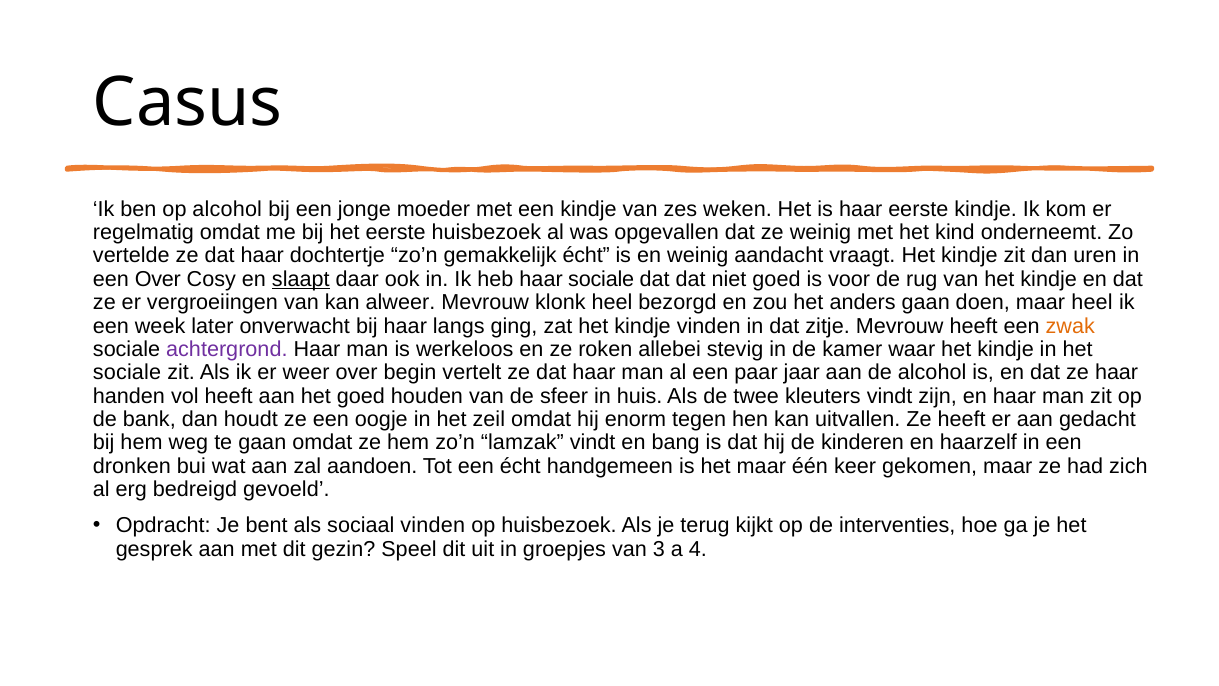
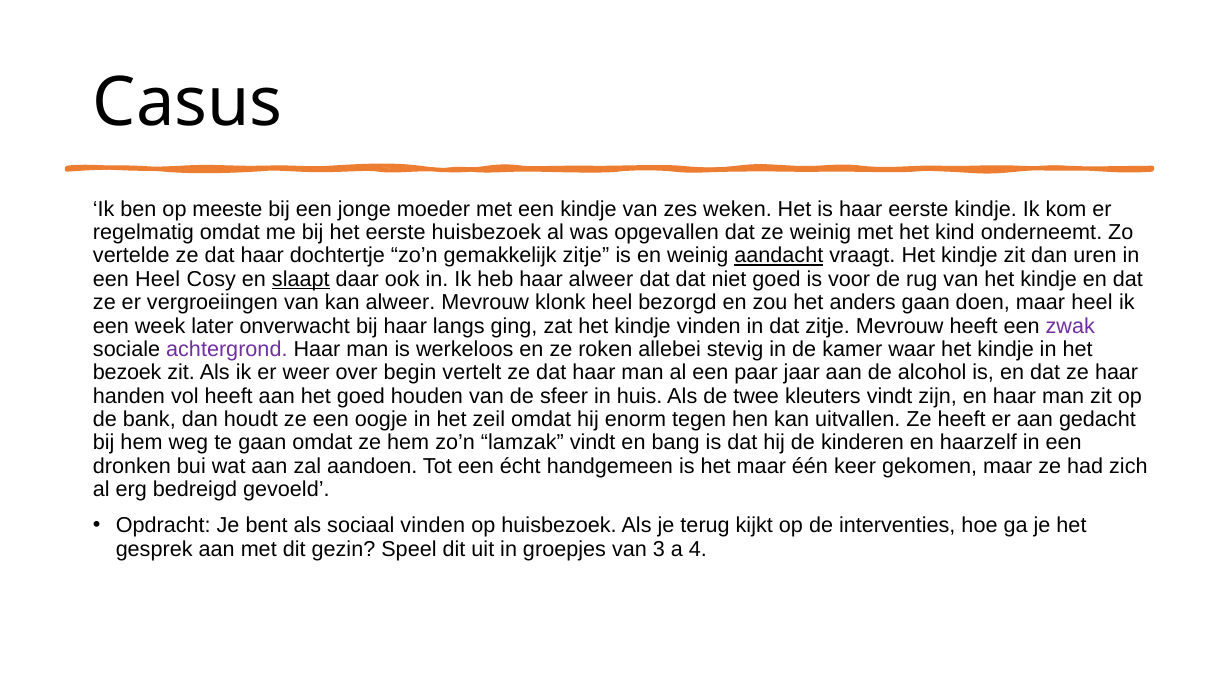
op alcohol: alcohol -> meeste (227, 209)
gemakkelijk écht: écht -> zitje (586, 256)
aandacht underline: none -> present (779, 256)
een Over: Over -> Heel (158, 279)
haar sociale: sociale -> alweer (601, 279)
zwak colour: orange -> purple (1070, 326)
sociale: sociale -> bezoek (127, 373)
